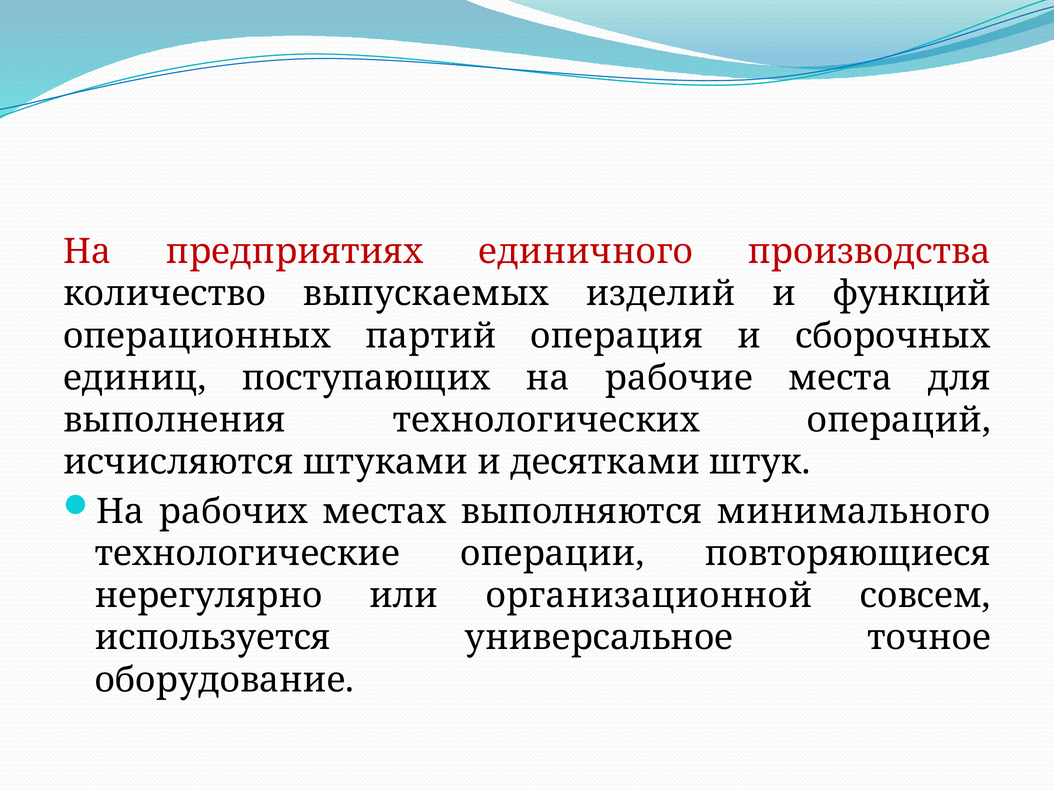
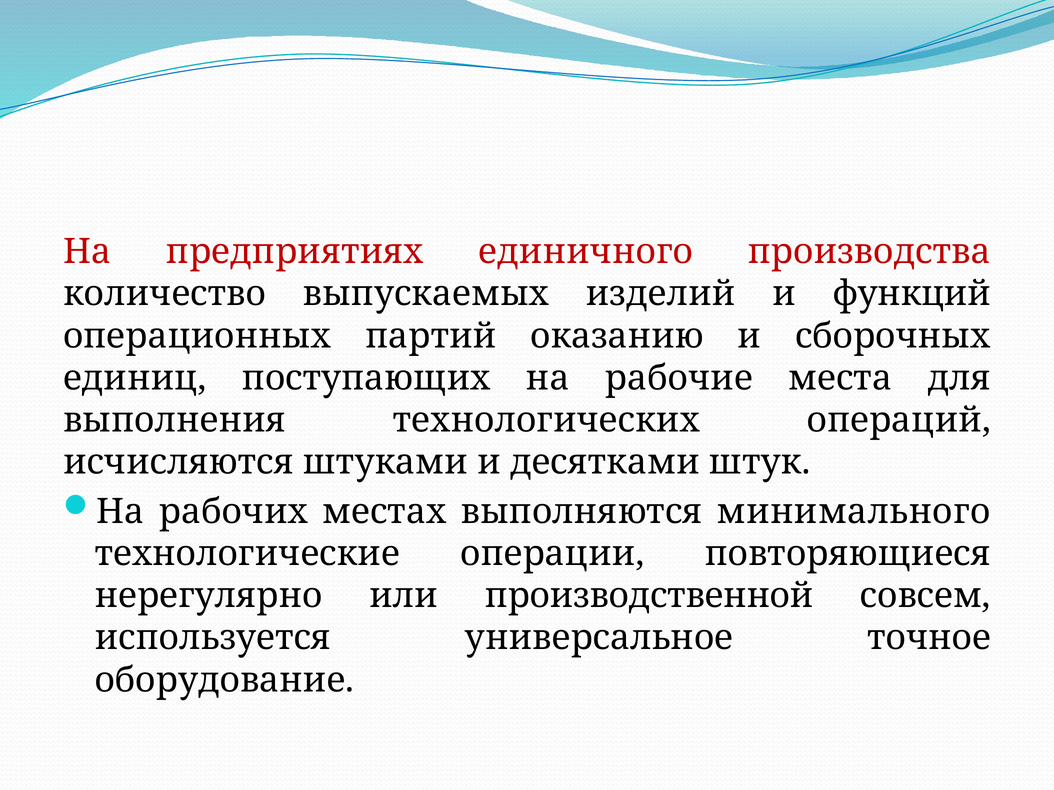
операция: операция -> оказанию (617, 336)
организационной: организационной -> производственной (649, 596)
